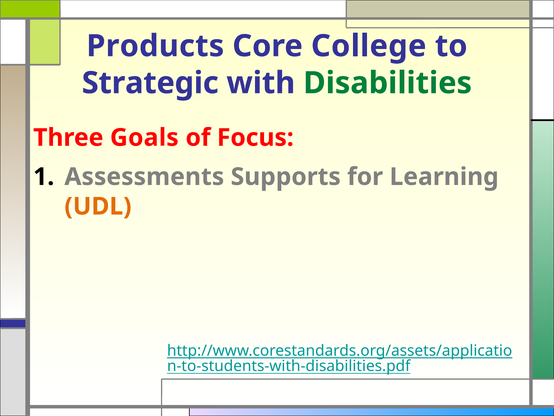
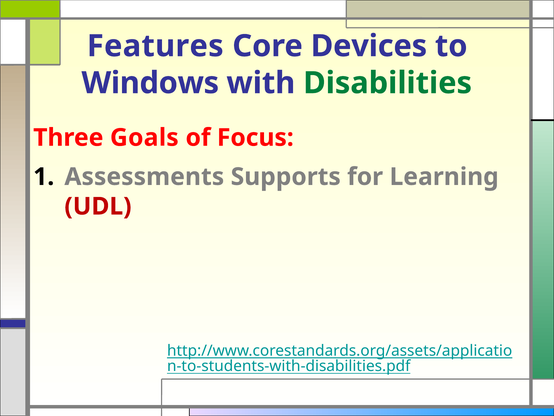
Products: Products -> Features (155, 46)
College: College -> Devices (369, 46)
Strategic: Strategic -> Windows (150, 83)
UDL colour: orange -> red (98, 206)
